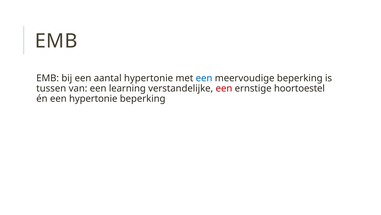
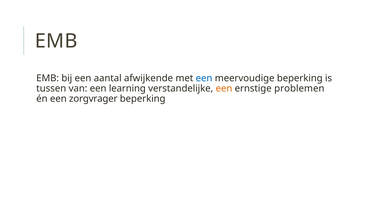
aantal hypertonie: hypertonie -> afwijkende (149, 78)
een colour: red -> orange (224, 88)
hoortoestel: hoortoestel -> problemen (299, 88)
een hypertonie: hypertonie -> zorgvrager (93, 99)
